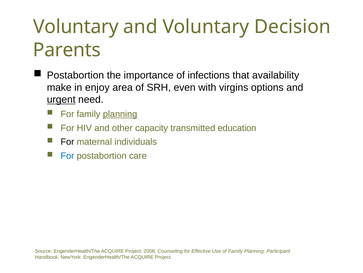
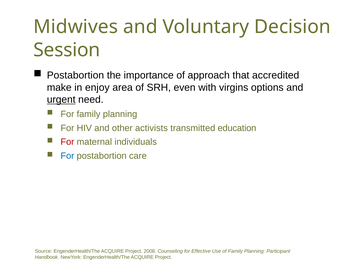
Voluntary: Voluntary -> Midwives (76, 27)
Parents: Parents -> Session (67, 50)
infections: infections -> approach (209, 75)
availability: availability -> accredited (276, 75)
planning underline: present -> none (120, 114)
capacity: capacity -> activists (151, 128)
For colour: black -> red (67, 142)
